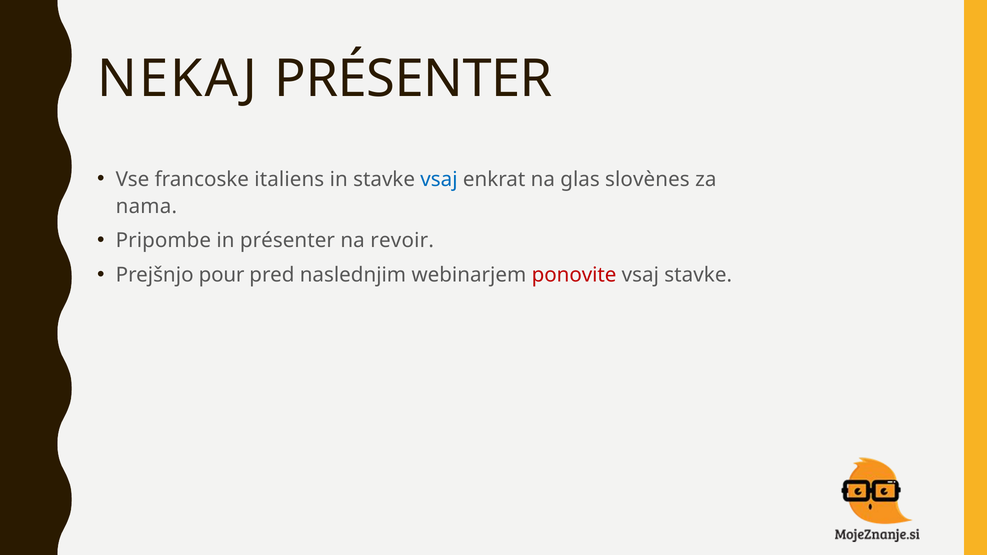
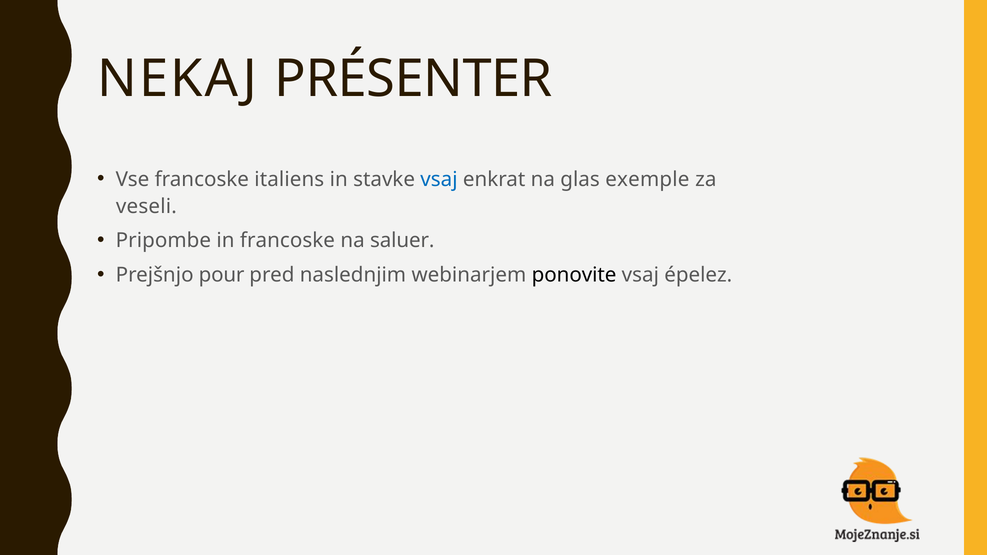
slovènes: slovènes -> exemple (647, 179)
nama: nama -> veseli (146, 206)
in présenter: présenter -> francoske (287, 241)
revoir: revoir -> saluer (402, 241)
ponovite colour: red -> black (574, 275)
vsaj stavke: stavke -> épelez (698, 275)
